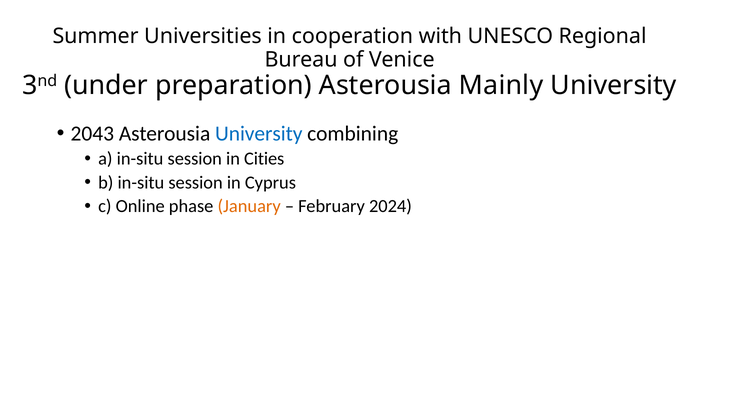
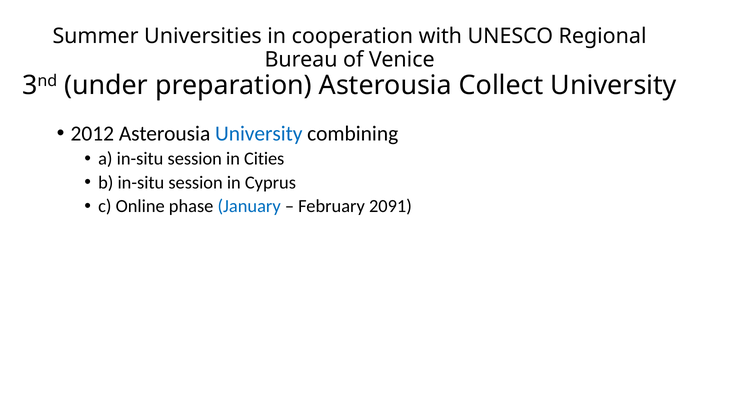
Mainly: Mainly -> Collect (501, 85)
2043: 2043 -> 2012 (92, 134)
January colour: orange -> blue (249, 206)
2024: 2024 -> 2091 (390, 206)
